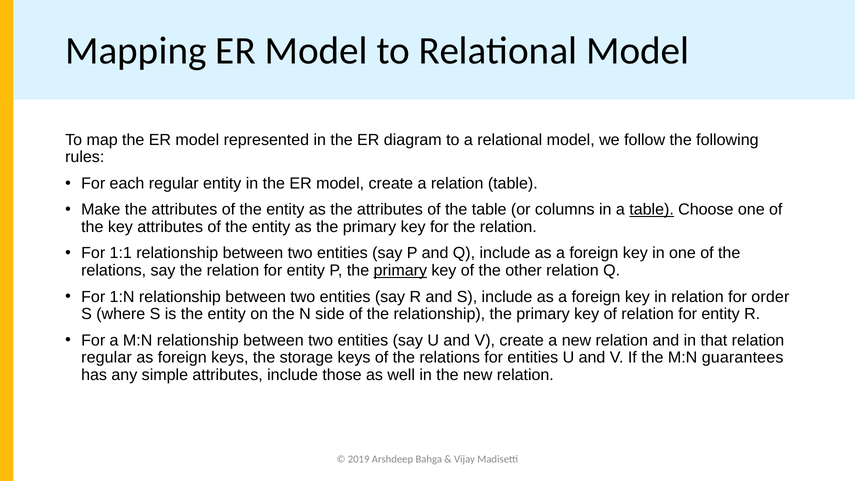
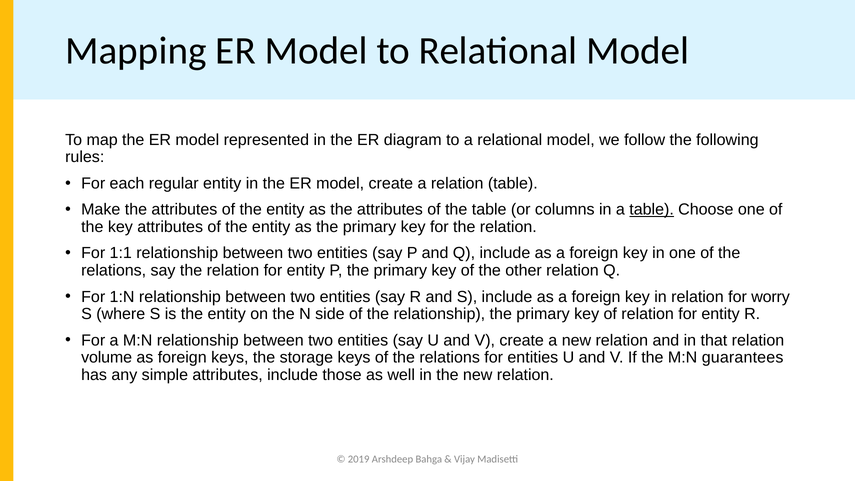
primary underline: present -> none (400, 270)
order: order -> worry (771, 297)
regular: regular -> volume (107, 358)
